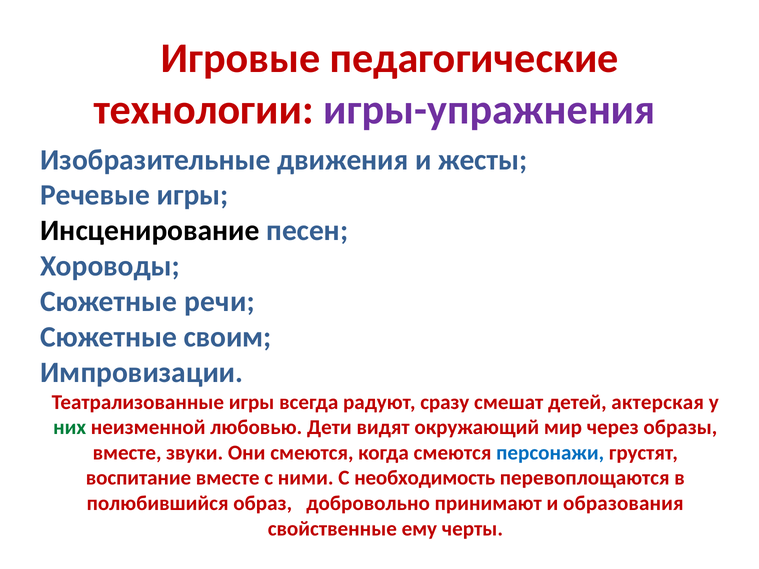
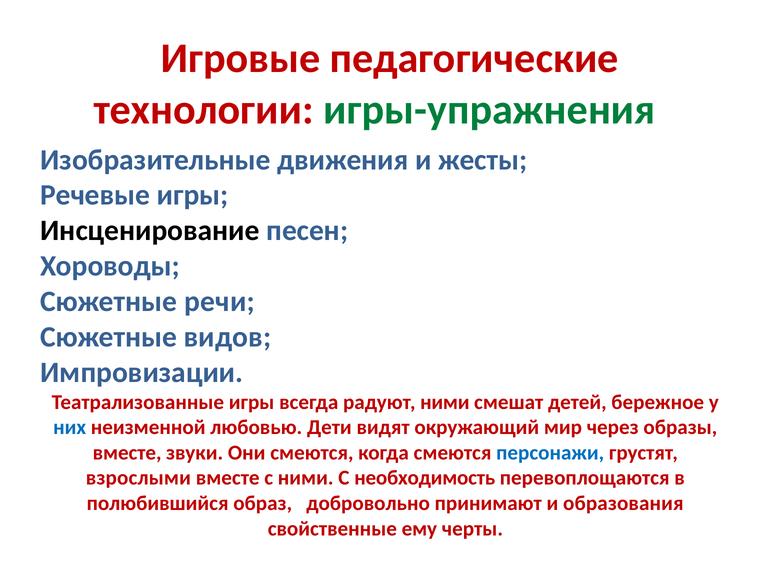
игры-упражнения colour: purple -> green (489, 110)
своим: своим -> видов (227, 337)
радуют сразу: сразу -> ними (445, 402)
актерская: актерская -> бережное (658, 402)
них colour: green -> blue (70, 428)
воспитание: воспитание -> взрослыми (138, 478)
